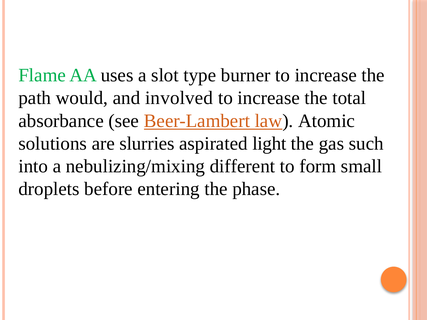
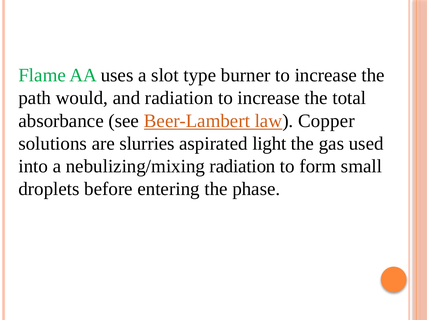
and involved: involved -> radiation (179, 98)
Atomic: Atomic -> Copper (326, 121)
such: such -> used (366, 144)
nebulizing/mixing different: different -> radiation (243, 166)
